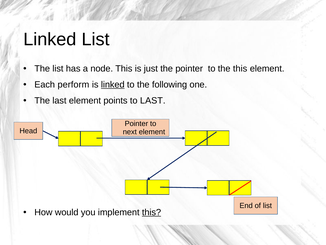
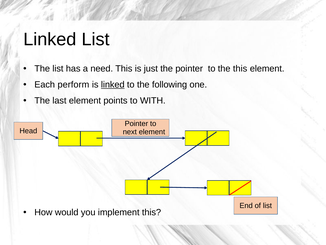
node: node -> need (102, 69)
to LAST: LAST -> WITH (153, 100)
this underline: present -> none (152, 212)
